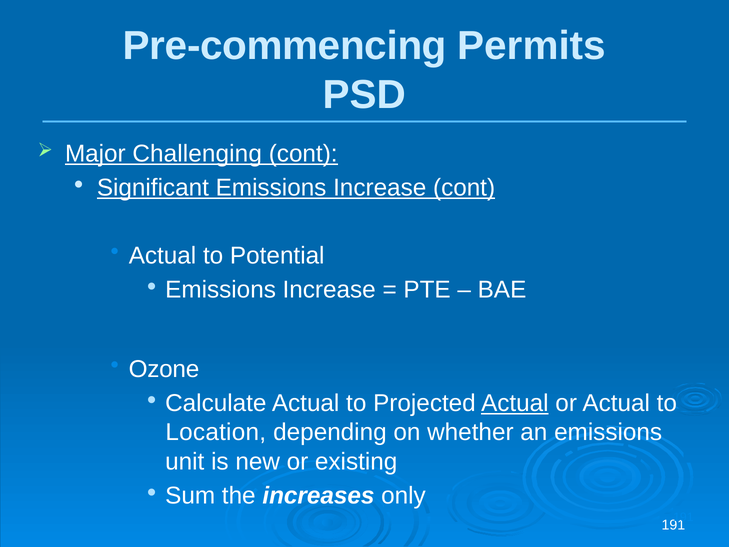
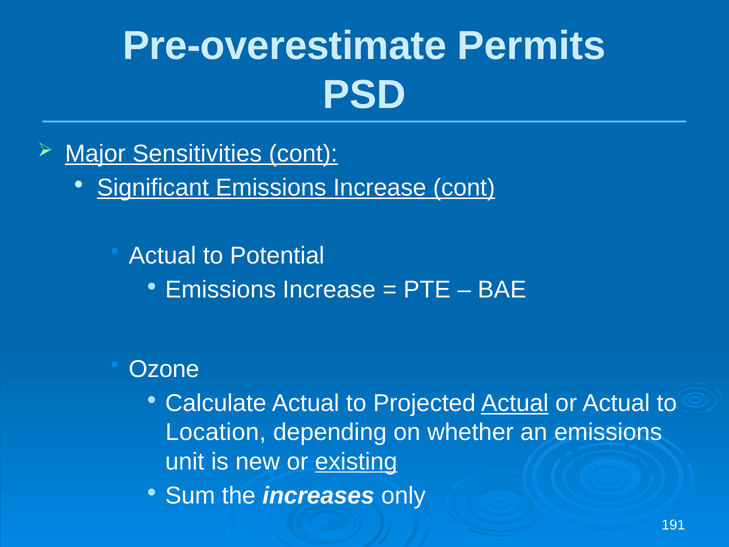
Pre-commencing: Pre-commencing -> Pre-overestimate (285, 46)
Challenging: Challenging -> Sensitivities (197, 154)
existing underline: none -> present (356, 461)
